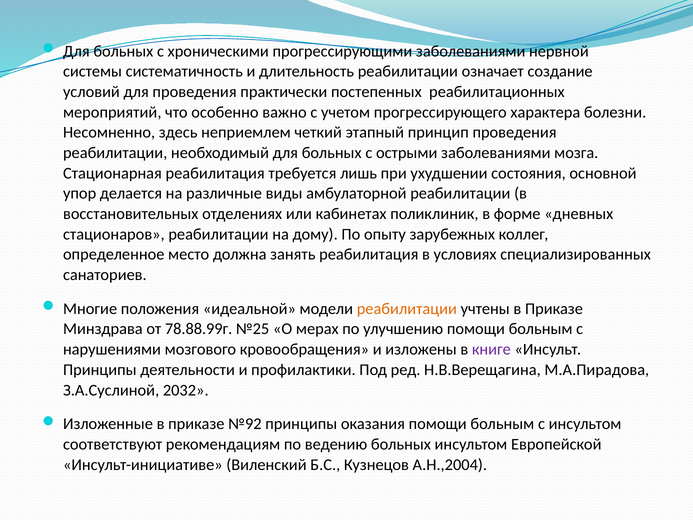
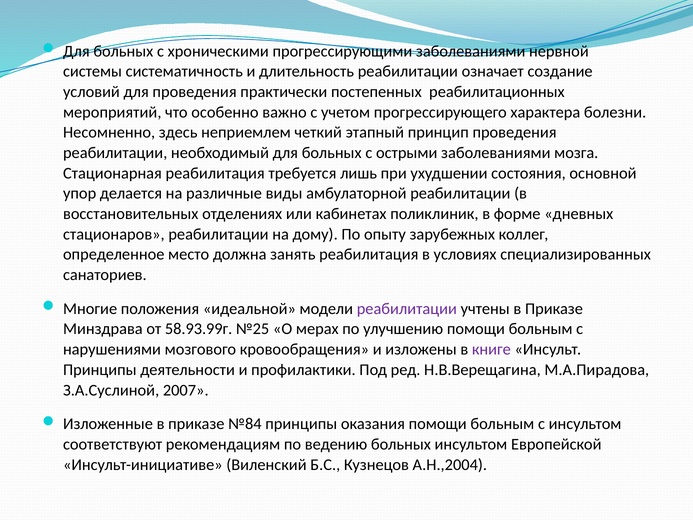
реабилитации colour: orange -> purple (407, 309)
78.88.99г: 78.88.99г -> 58.93.99г (199, 329)
2032: 2032 -> 2007 (186, 390)
№92: №92 -> №84 (245, 424)
